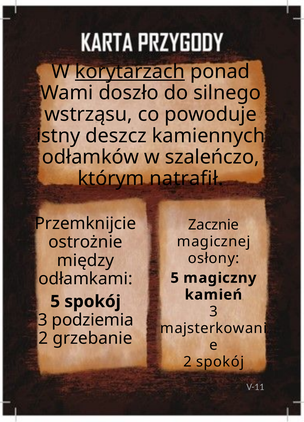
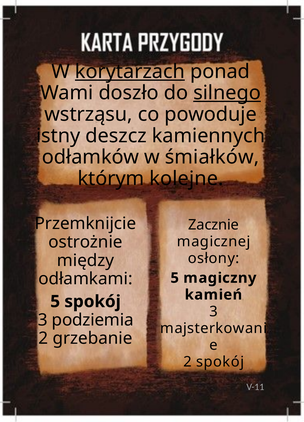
silnego underline: none -> present (227, 93)
szaleńczo: szaleńczo -> śmiałków (212, 157)
natrafił: natrafił -> kolejne (186, 179)
